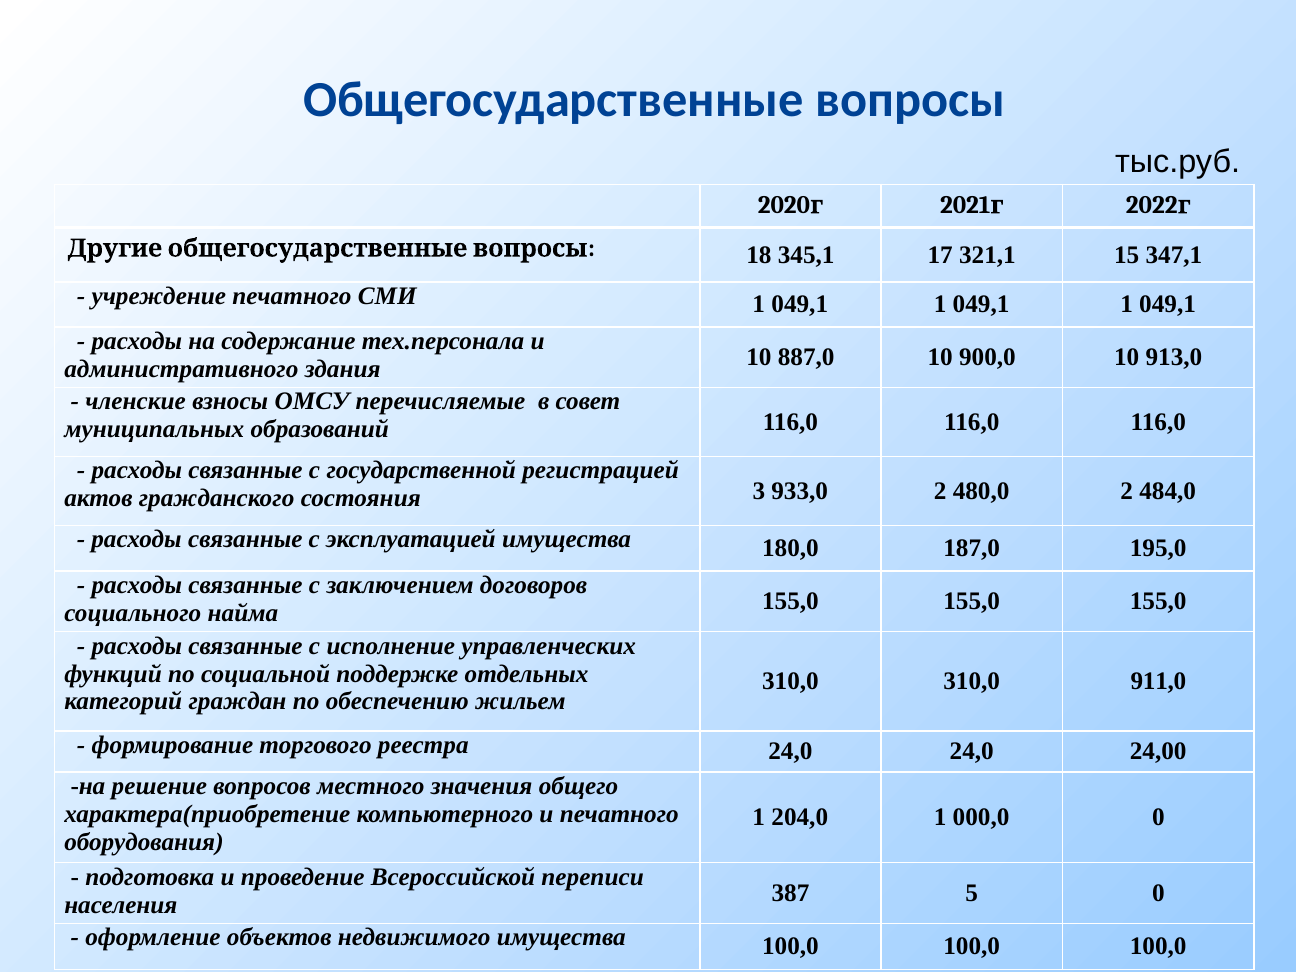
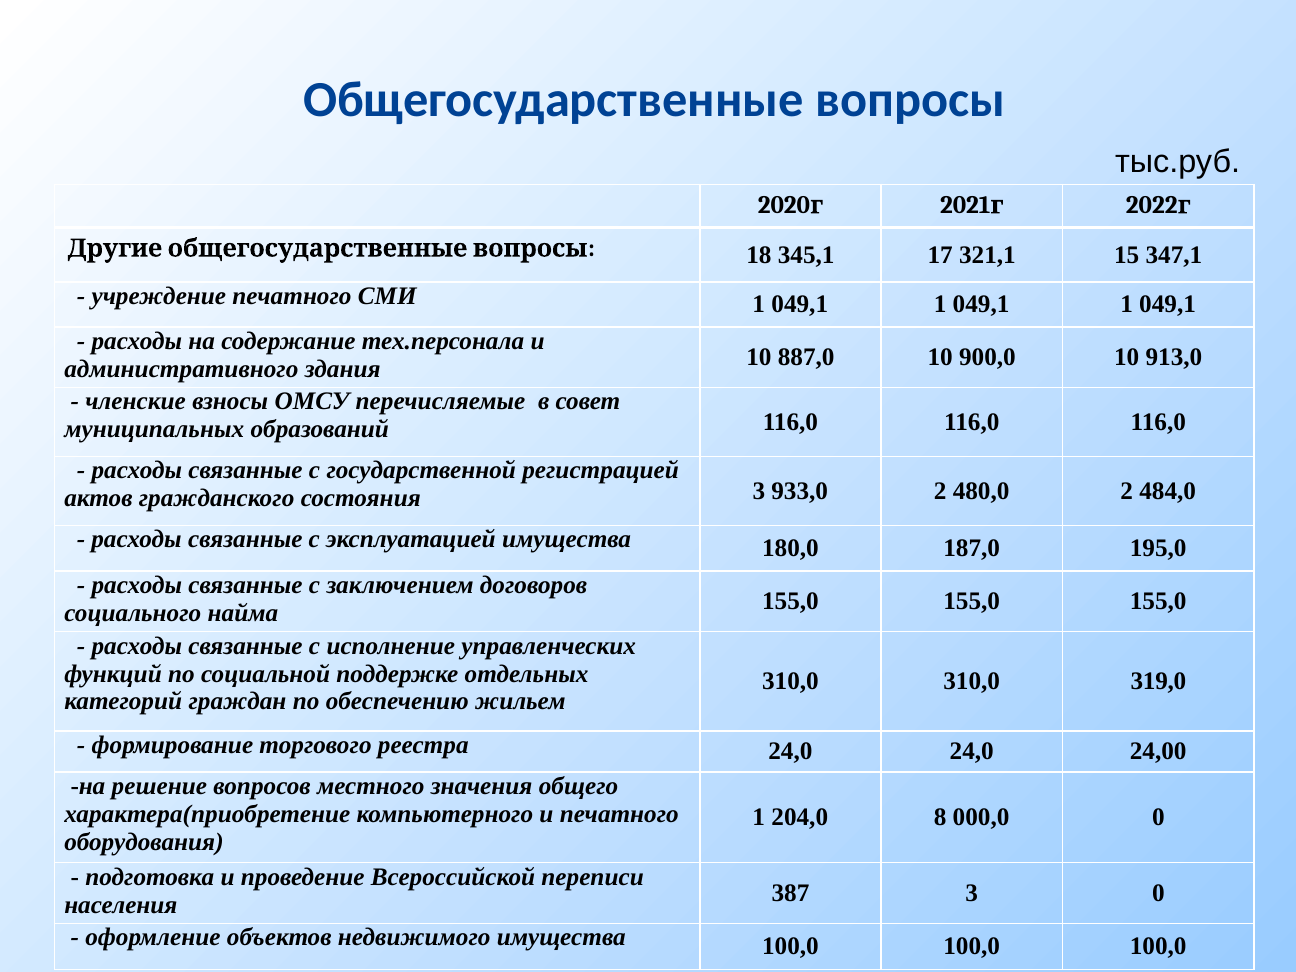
911,0: 911,0 -> 319,0 (1158, 682)
204,0 1: 1 -> 8 (940, 817)
387 5: 5 -> 3 (972, 893)
